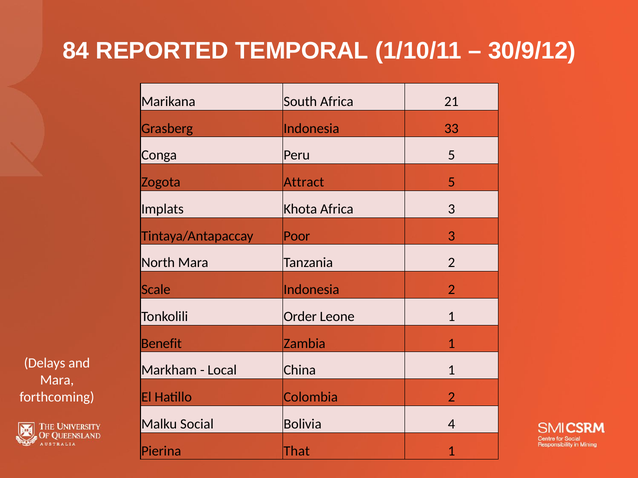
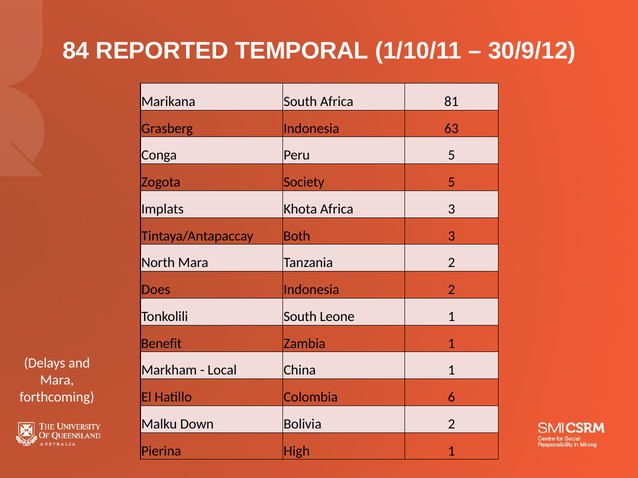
21: 21 -> 81 (451, 102)
33: 33 -> 63 (451, 129)
Attract: Attract -> Society (304, 182)
Poor: Poor -> Both (297, 236)
Scale: Scale -> Does (156, 290)
Tonkolili Order: Order -> South (300, 317)
Colombia 2: 2 -> 6 (451, 398)
Social: Social -> Down (197, 424)
Bolivia 4: 4 -> 2 (451, 424)
That: That -> High (297, 451)
